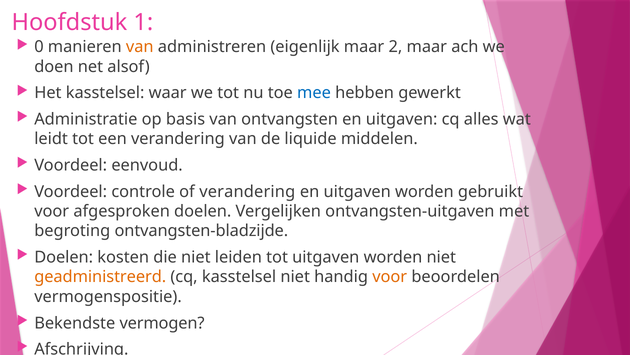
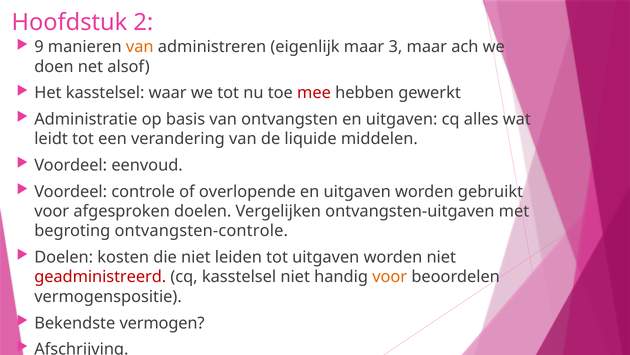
1: 1 -> 2 (143, 23)
0: 0 -> 9 (39, 47)
2: 2 -> 3 (395, 47)
mee colour: blue -> red (314, 93)
of verandering: verandering -> overlopende (247, 191)
ontvangsten-bladzijde: ontvangsten-bladzijde -> ontvangsten-controle (201, 231)
geadministreerd colour: orange -> red (100, 277)
